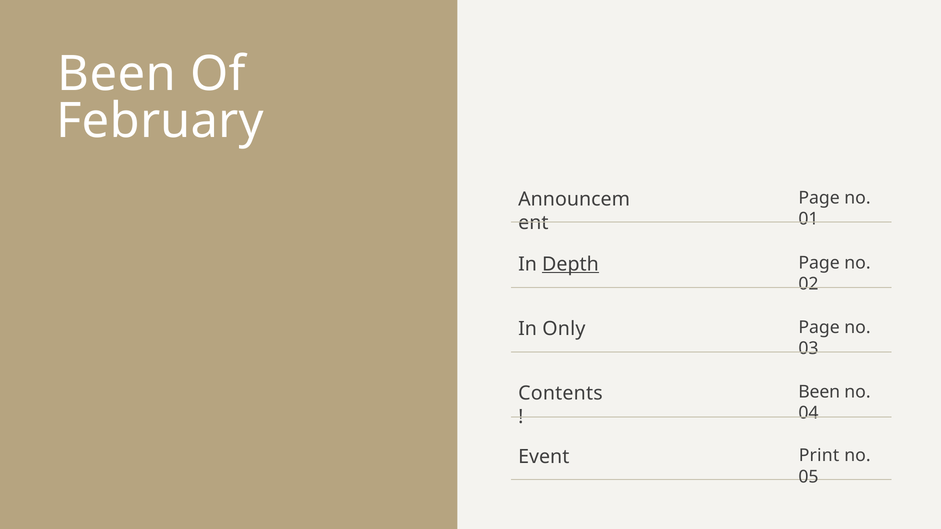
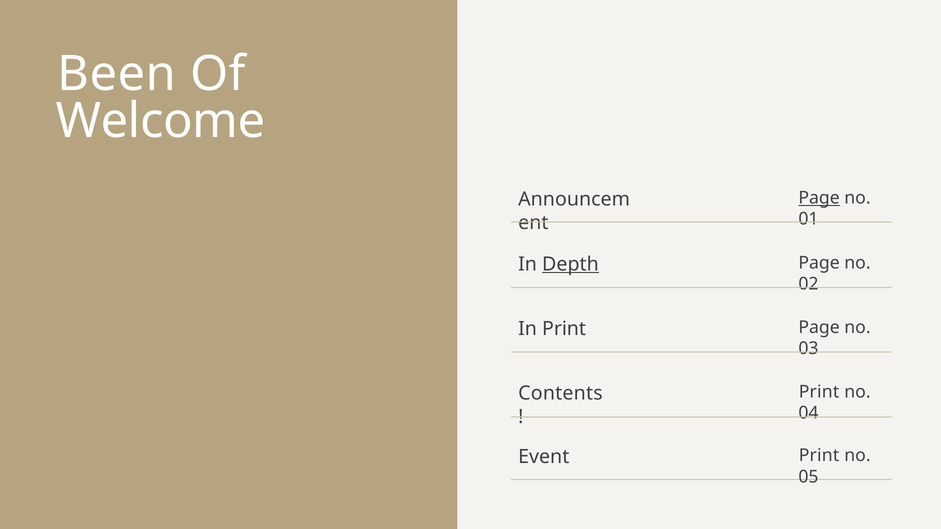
February: February -> Welcome (160, 121)
Page underline: none -> present (819, 198)
In Only: Only -> Print (564, 329)
Been: Been -> Print (819, 392)
